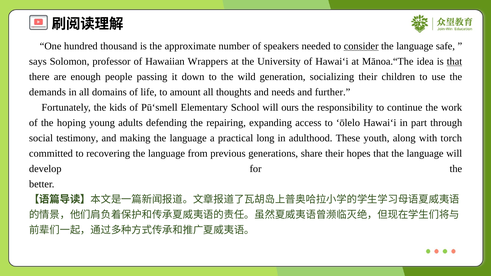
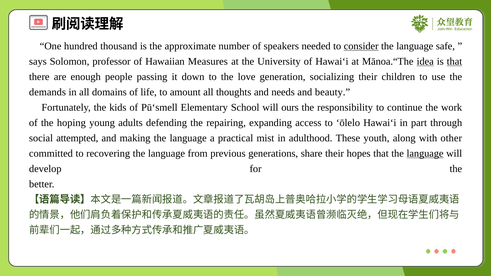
Wrappers: Wrappers -> Measures (208, 61)
idea underline: none -> present (425, 61)
wild: wild -> love (247, 77)
further: further -> beauty (333, 92)
testimony: testimony -> attempted (77, 138)
long: long -> mist (265, 138)
torch: torch -> other (451, 138)
language underline: none -> present (425, 154)
